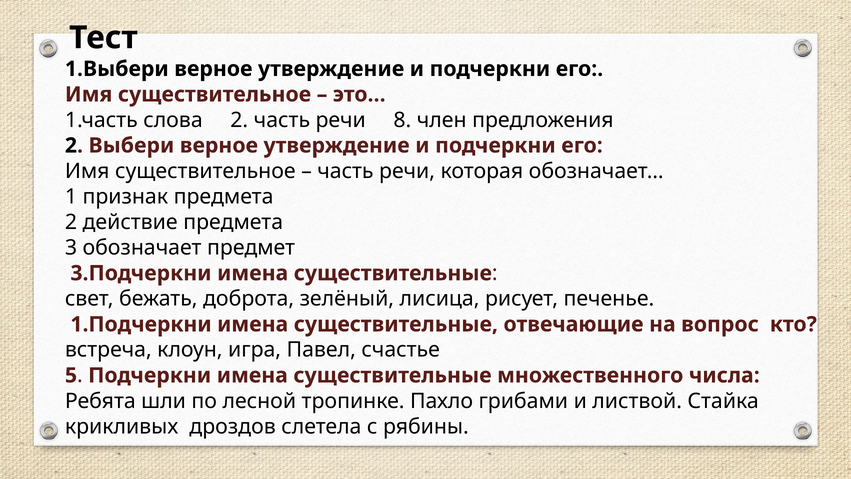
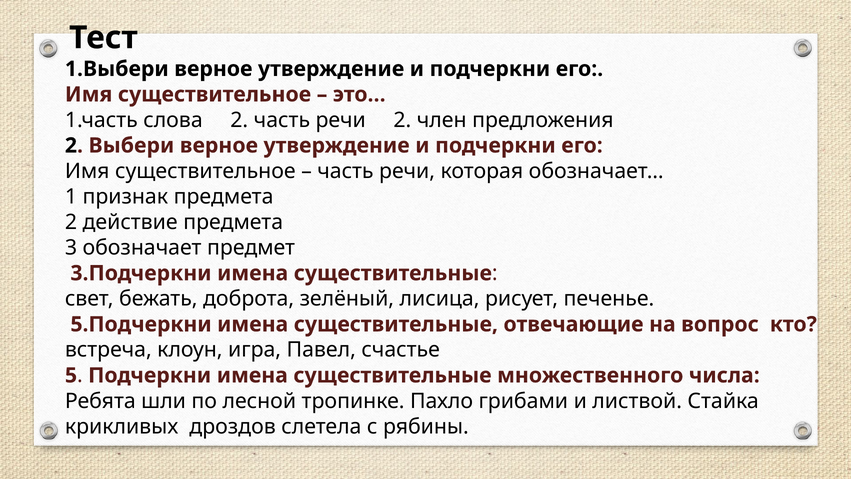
речи 8: 8 -> 2 (402, 120)
1.Подчеркни: 1.Подчеркни -> 5.Подчеркни (141, 324)
